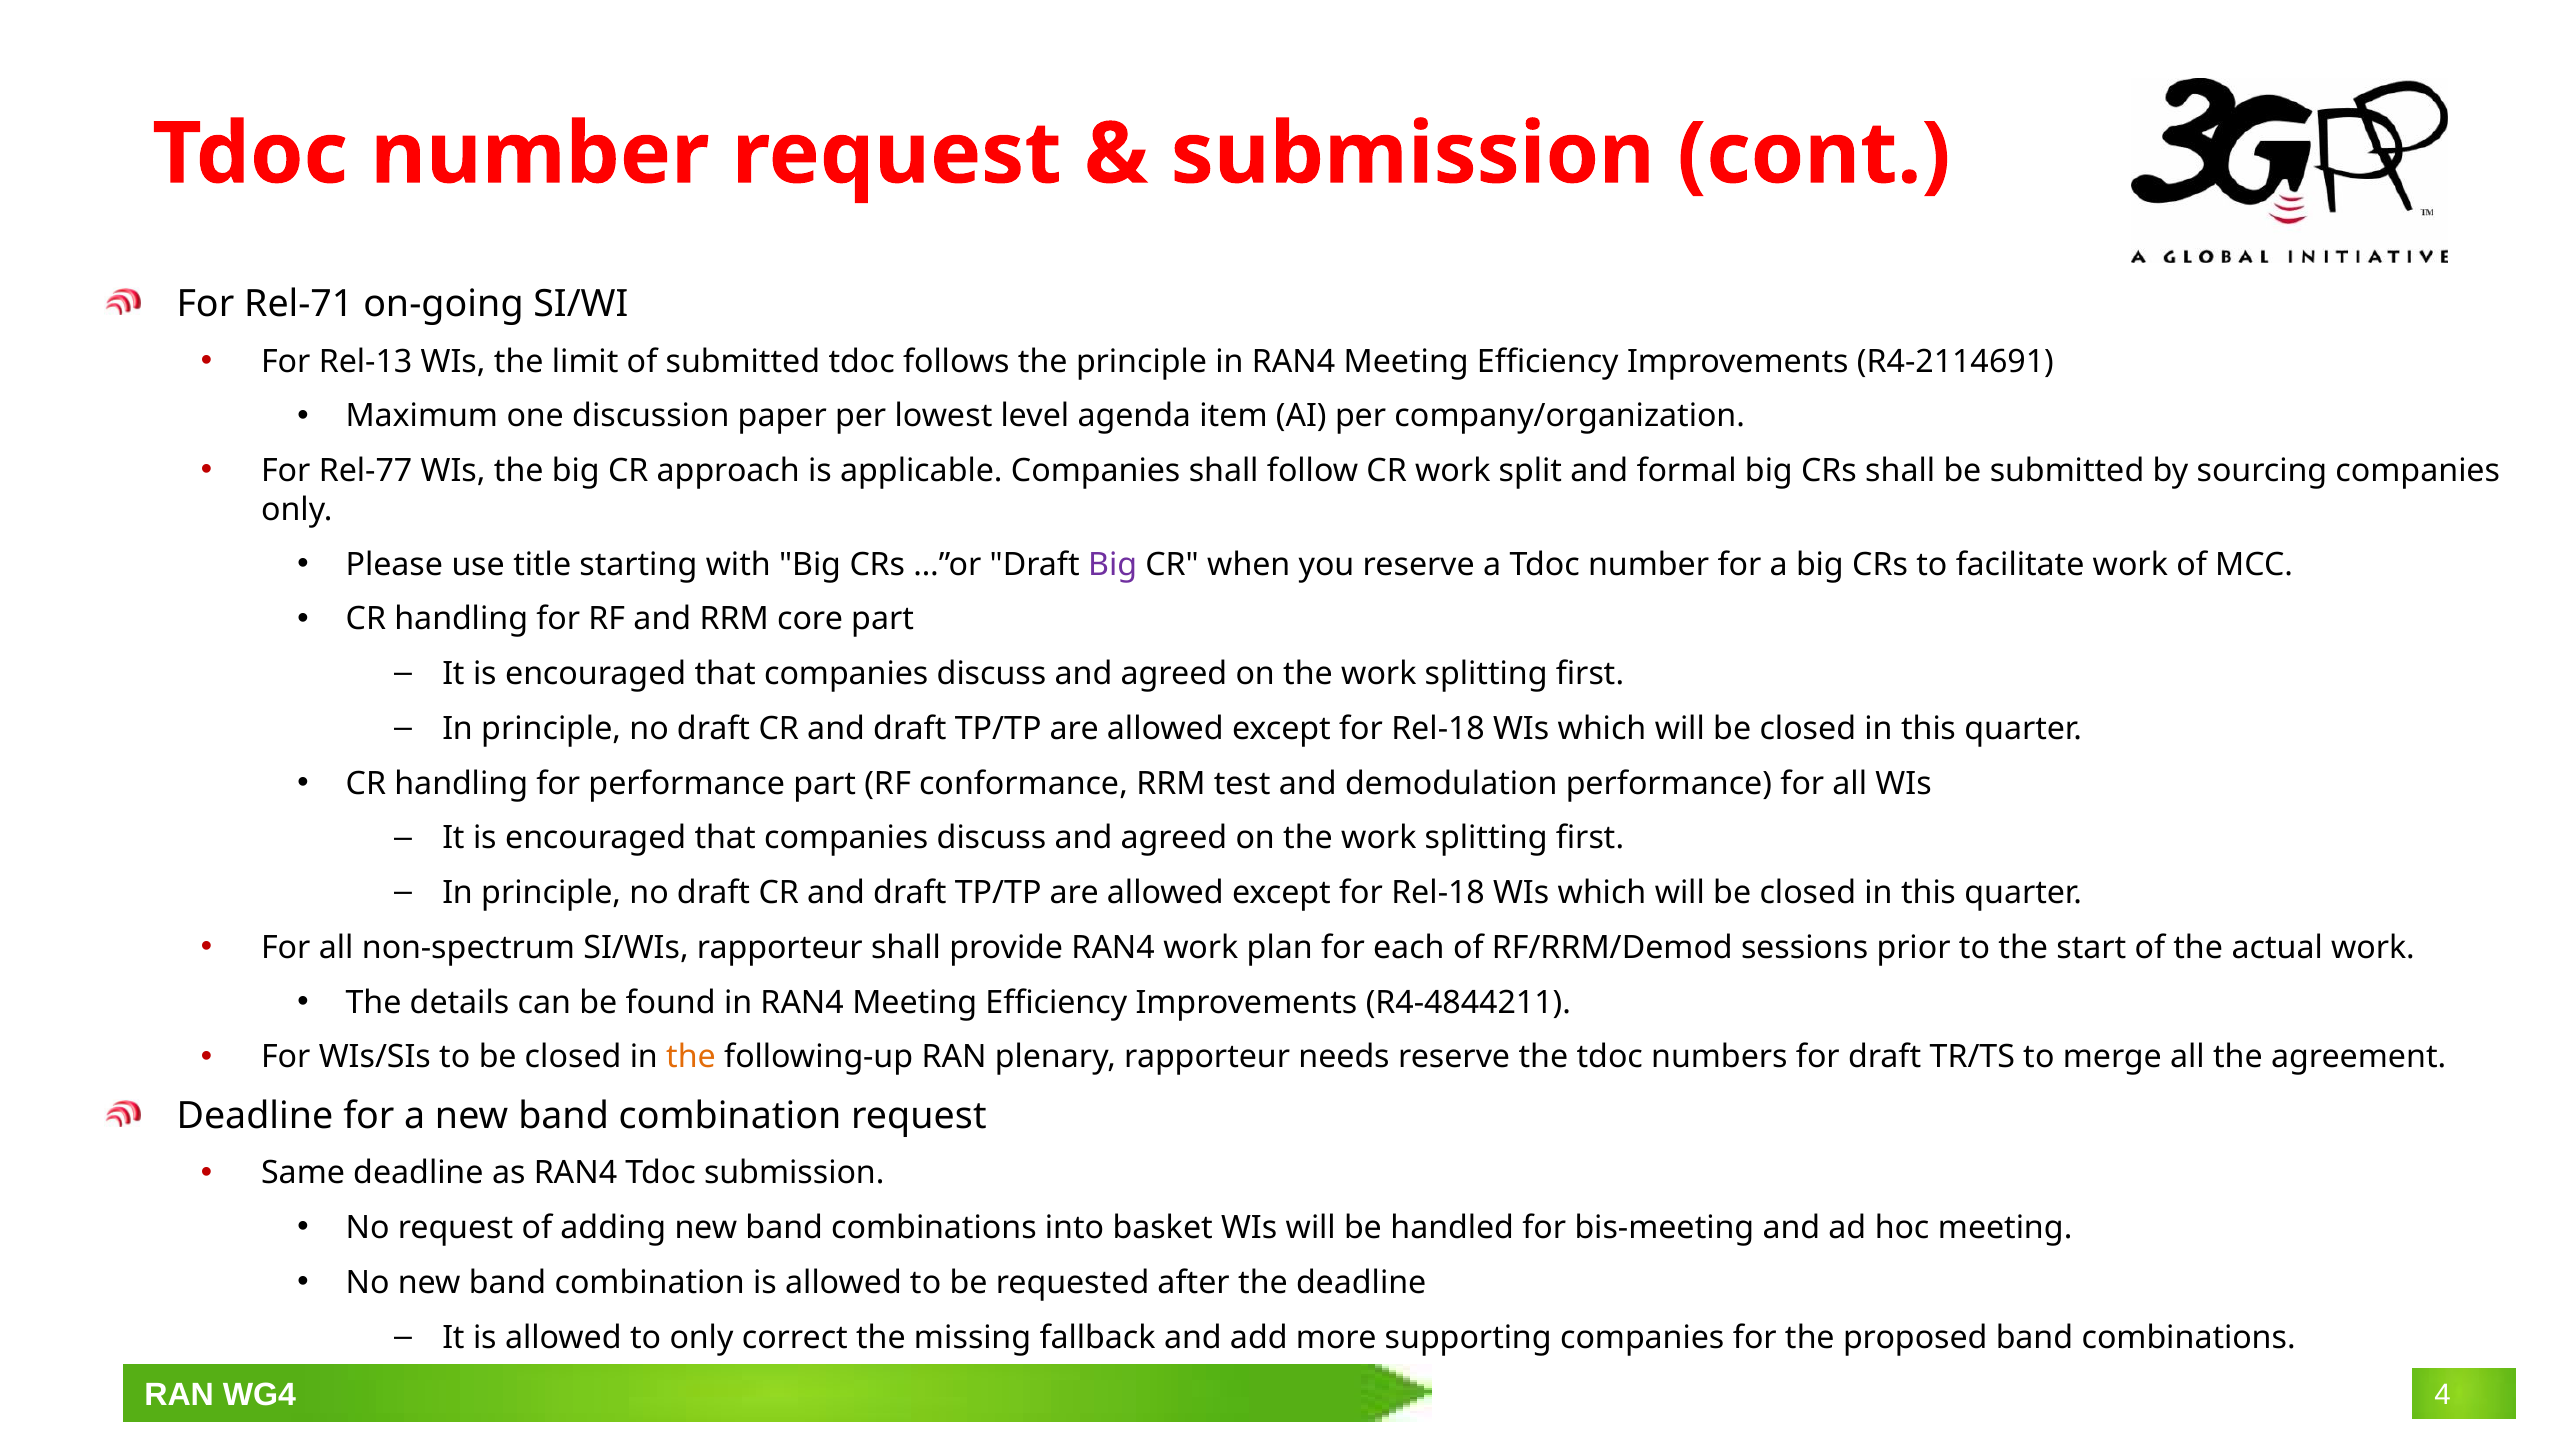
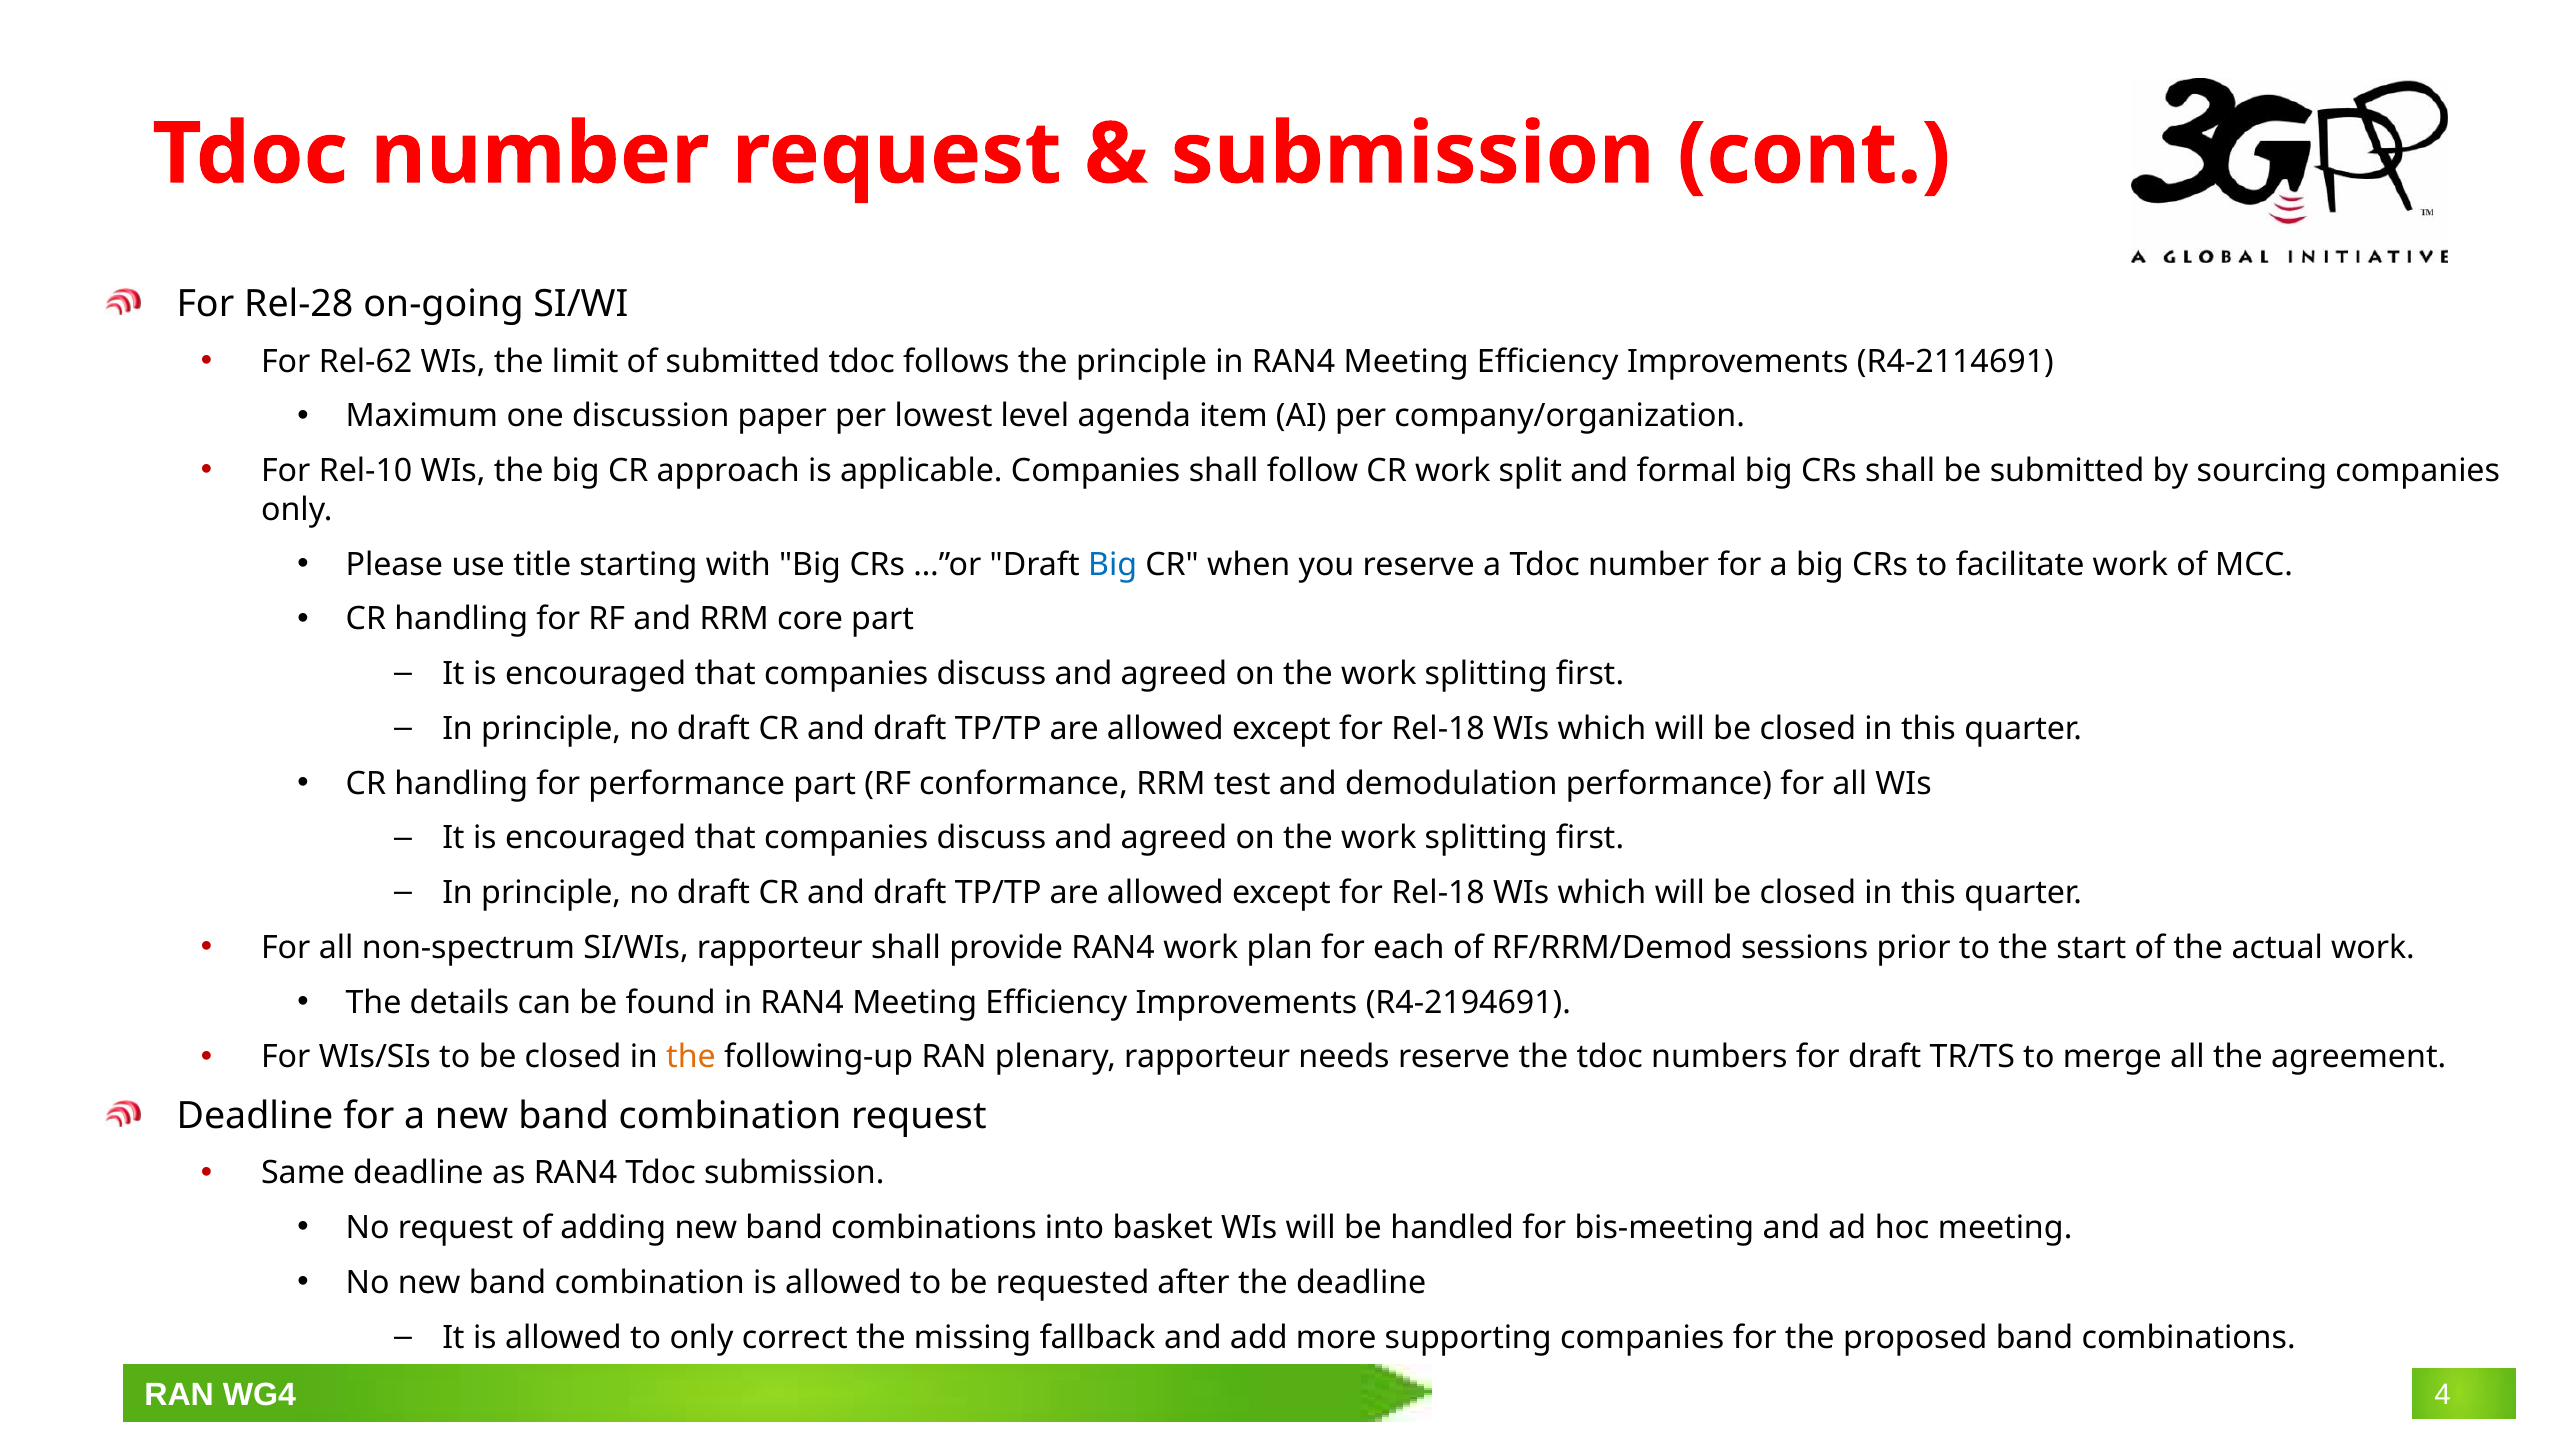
Rel-71: Rel-71 -> Rel-28 (299, 304)
Rel-13: Rel-13 -> Rel-62 (366, 361)
Rel-77: Rel-77 -> Rel-10 (366, 471)
Big colour: purple -> blue (1113, 564)
R4-4844211: R4-4844211 -> R4-2194691 (1468, 1003)
